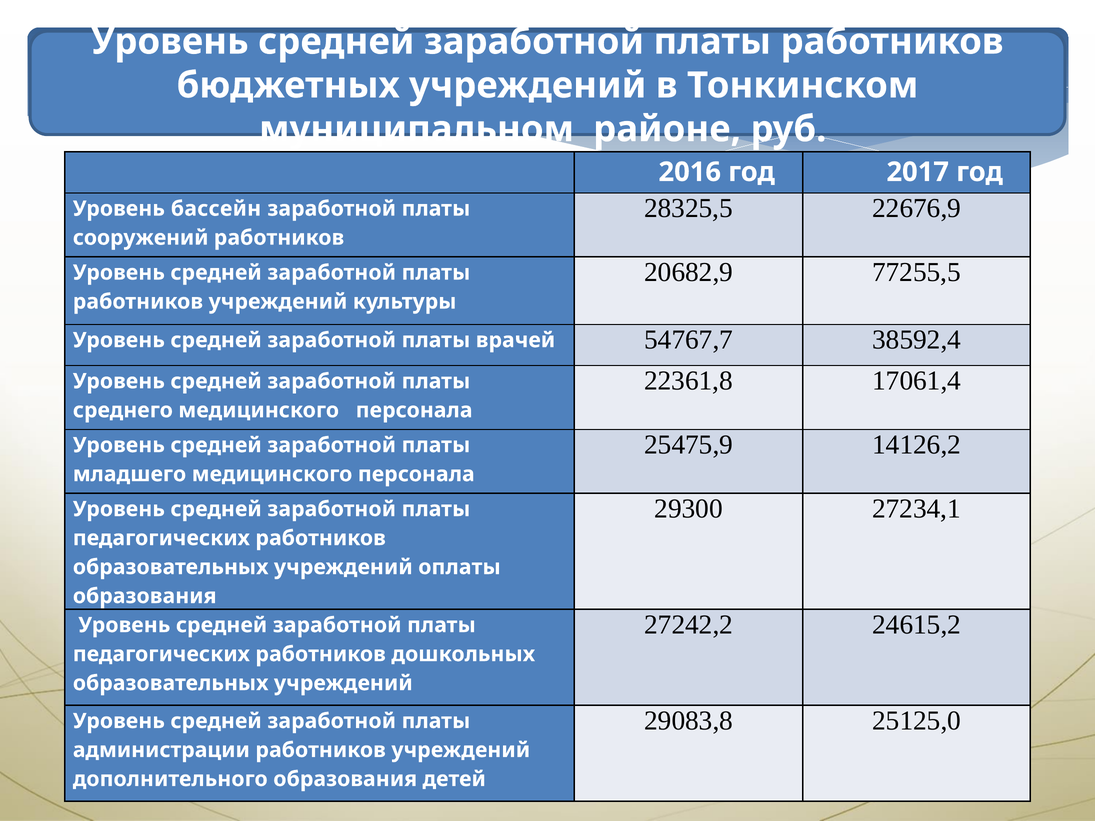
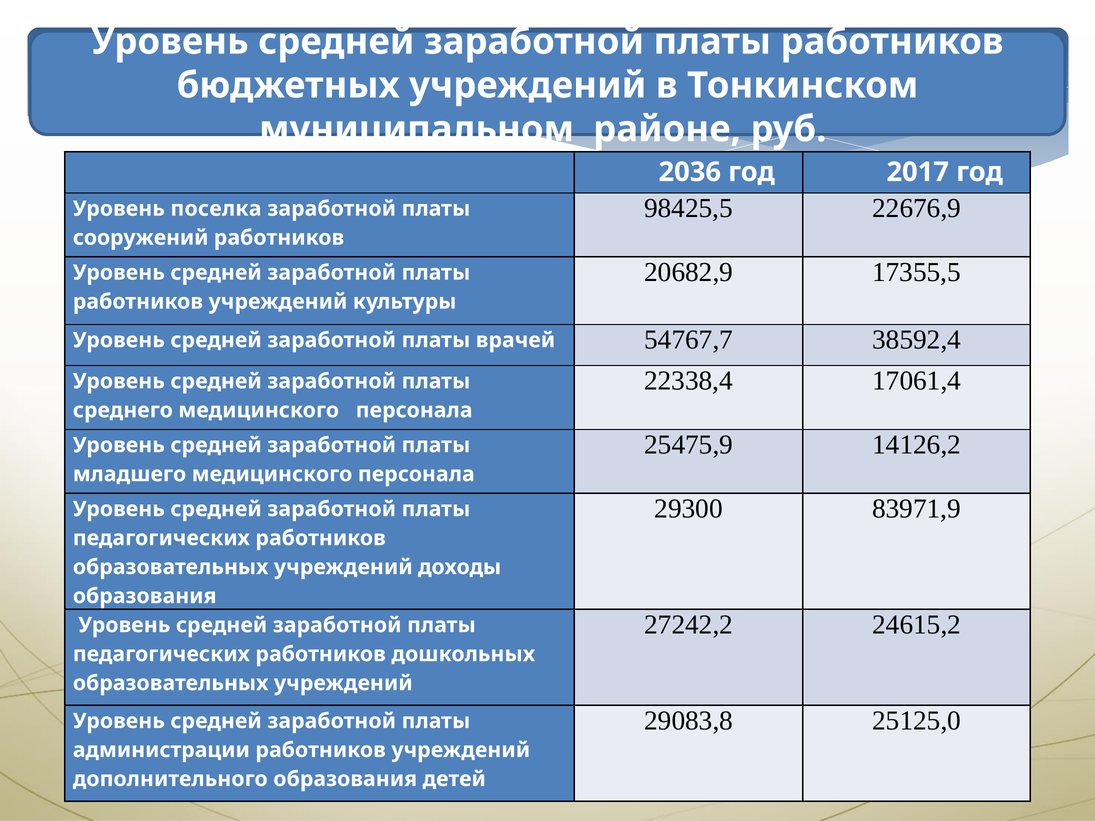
2016: 2016 -> 2036 (690, 172)
28325,5: 28325,5 -> 98425,5 (689, 208)
бассейн: бассейн -> поселка (216, 209)
77255,5: 77255,5 -> 17355,5 (917, 272)
22361,8: 22361,8 -> 22338,4 (689, 381)
27234,1: 27234,1 -> 83971,9 (917, 509)
оплаты: оплаты -> доходы (460, 567)
